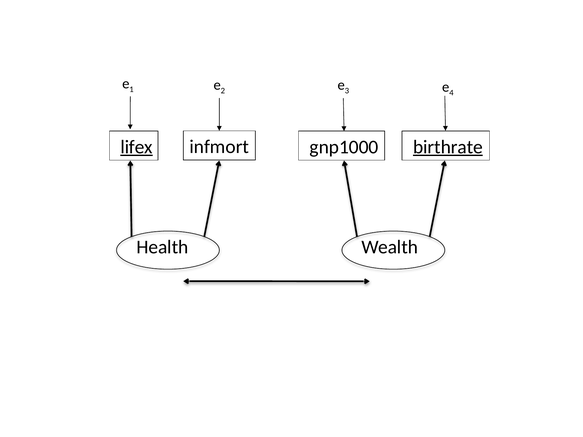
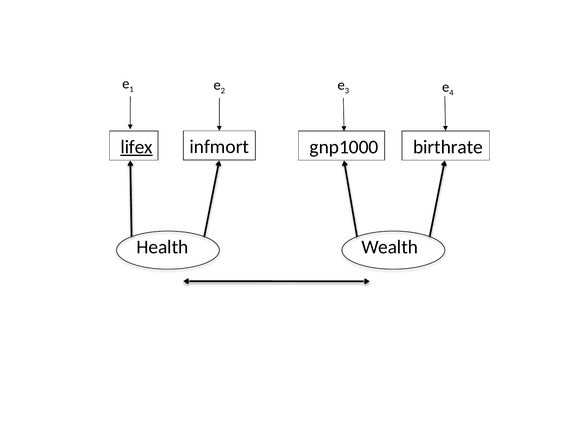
birthrate underline: present -> none (448, 147)
